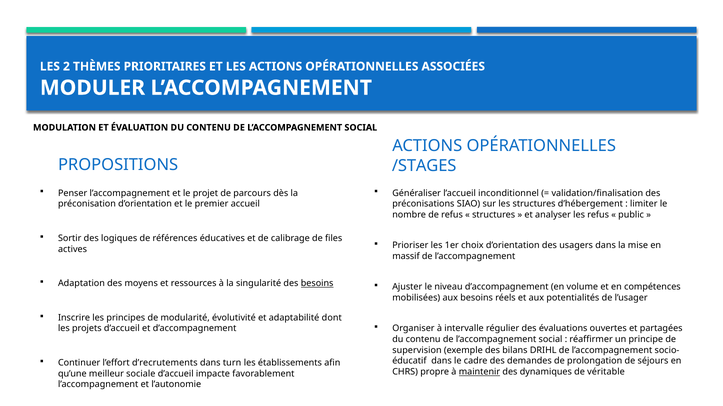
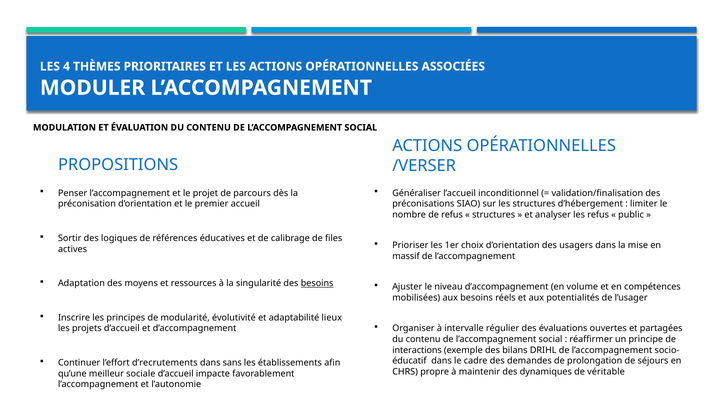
2: 2 -> 4 (66, 67)
/STAGES: /STAGES -> /VERSER (424, 166)
dont: dont -> lieux (332, 318)
supervision: supervision -> interactions (417, 351)
turn: turn -> sans (232, 363)
maintenir underline: present -> none (479, 372)
